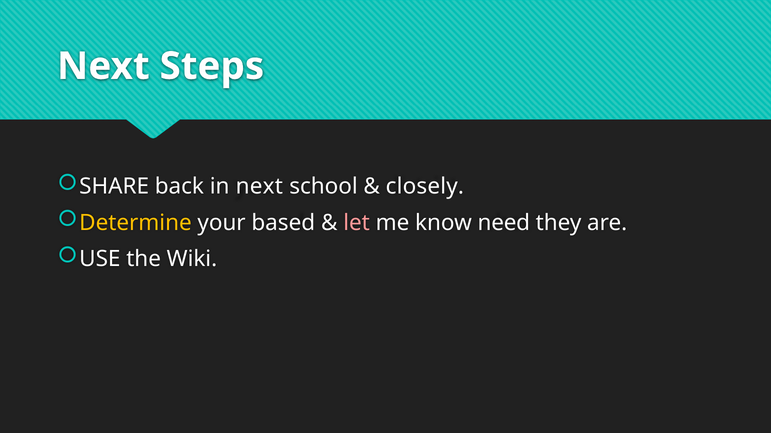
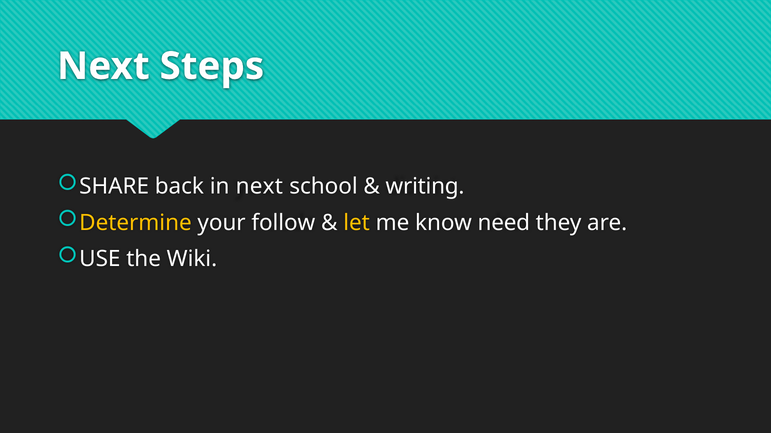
closely: closely -> writing (425, 187)
based: based -> follow (283, 223)
let colour: pink -> yellow (357, 223)
